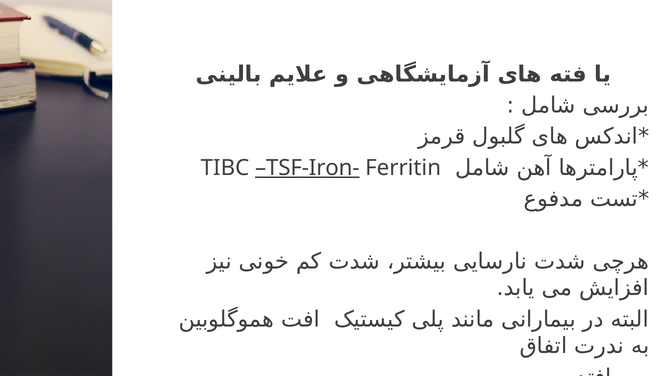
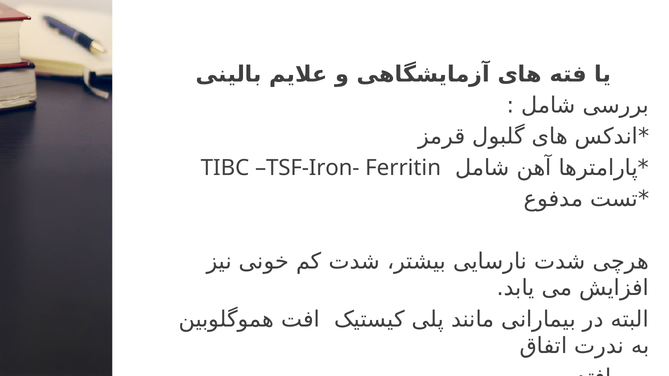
TSF-Iron- underline: present -> none (307, 168)
